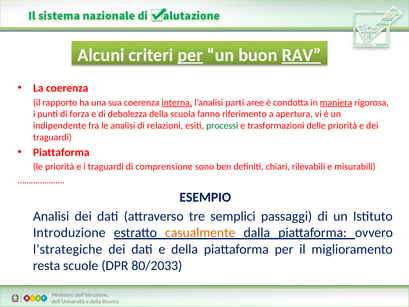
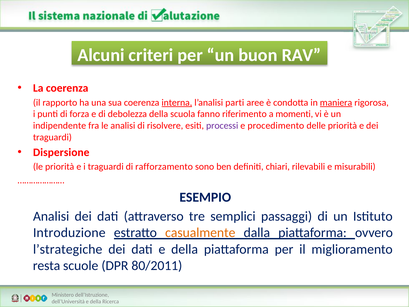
per underline: present -> none (190, 55)
RAV underline: present -> none (301, 55)
apertura: apertura -> momenti (294, 114)
relazioni: relazioni -> risolvere (165, 126)
processi colour: green -> purple (222, 126)
trasformazioni: trasformazioni -> procedimento (276, 126)
Piattaforma: Piattaforma -> Dispersione (61, 152)
comprensione: comprensione -> rafforzamento (164, 167)
80/2033: 80/2033 -> 80/2011 (157, 265)
